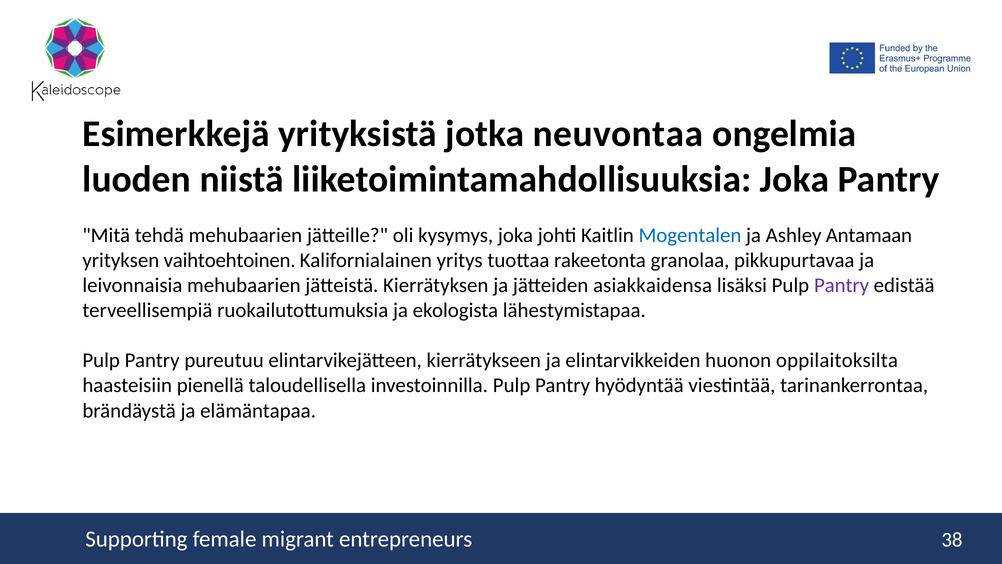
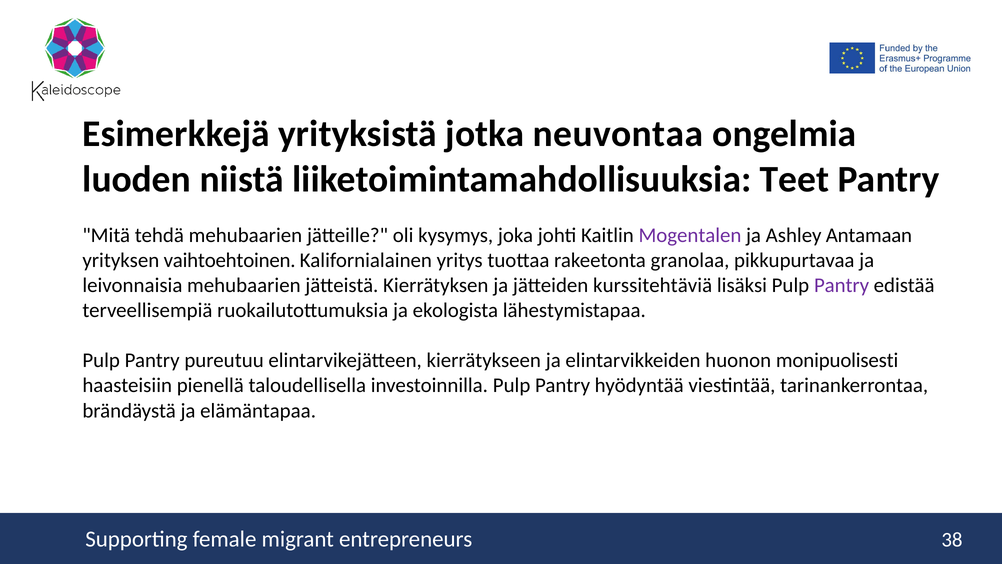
liiketoimintamahdollisuuksia Joka: Joka -> Teet (795, 179)
Mogentalen colour: blue -> purple (690, 235)
asiakkaidensa: asiakkaidensa -> kurssitehtäviä (653, 285)
oppilaitoksilta: oppilaitoksilta -> monipuolisesti (837, 360)
